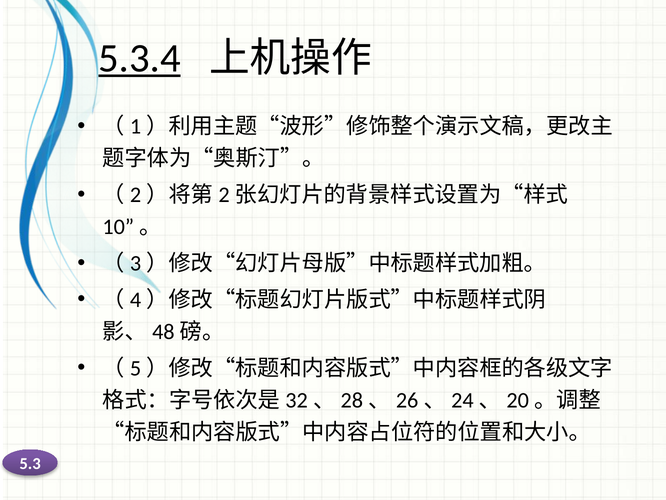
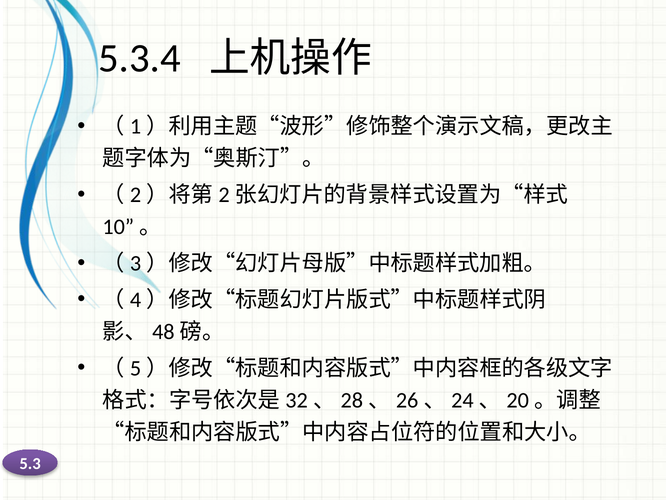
5.3.4 underline: present -> none (140, 58)
